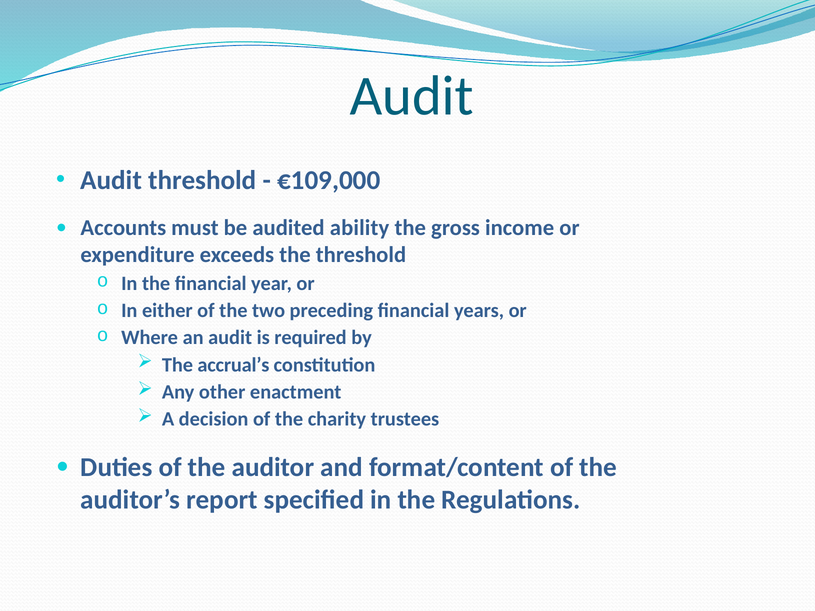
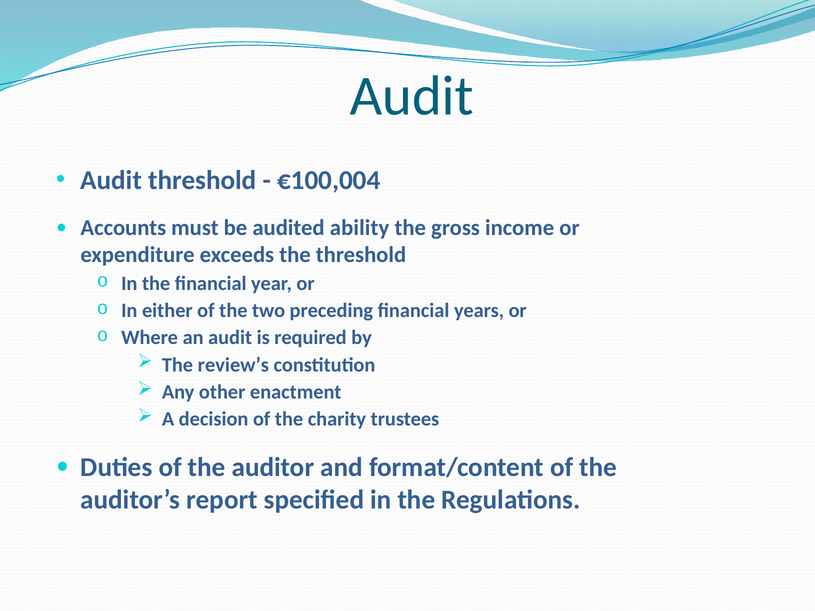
€109,000: €109,000 -> €100,004 (329, 180)
accrual’s: accrual’s -> review’s (233, 365)
